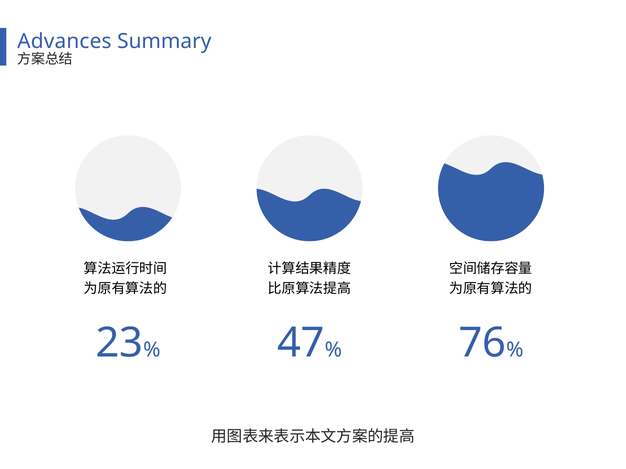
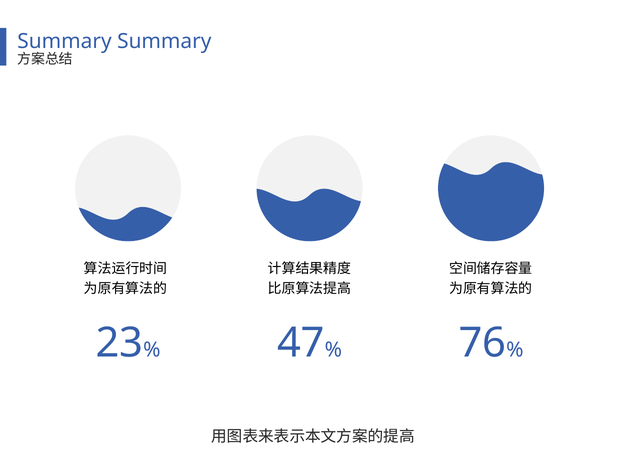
Advances: Advances -> Summary (65, 41)
